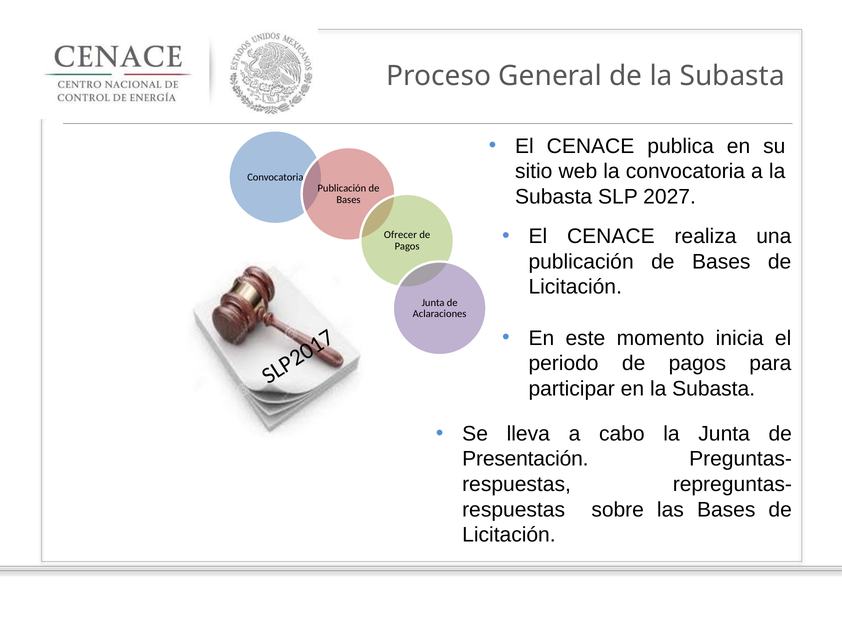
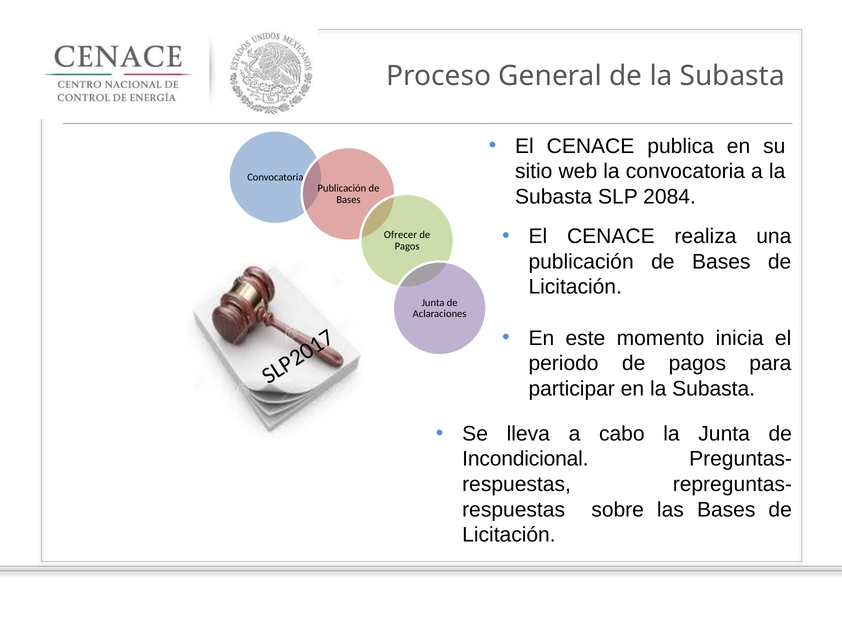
2027: 2027 -> 2084 (670, 197)
Presentación: Presentación -> Incondicional (525, 459)
